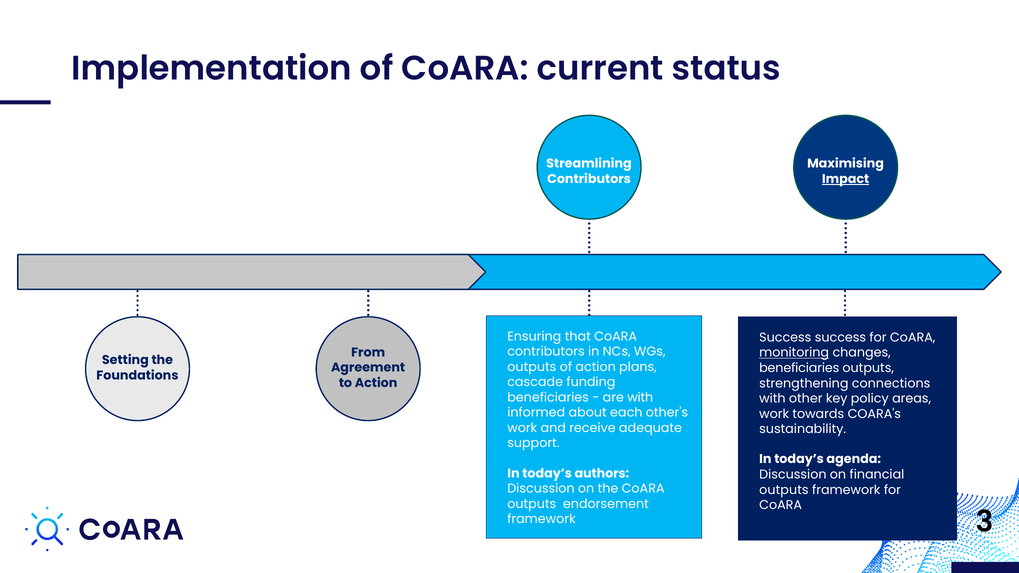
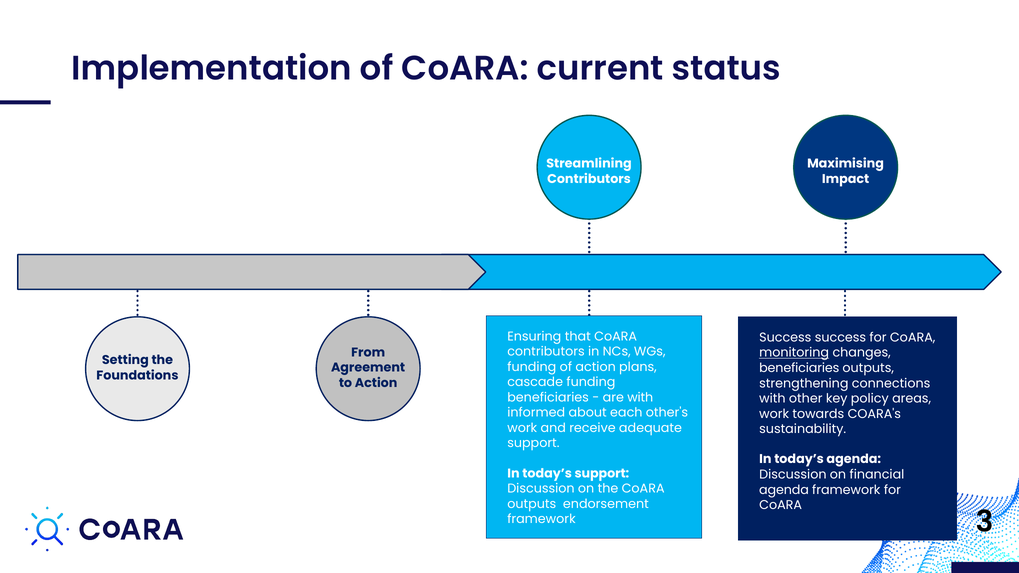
Impact underline: present -> none (846, 179)
outputs: outputs -> funding (532, 367)
today’s authors: authors -> support (602, 474)
outputs: outputs -> agenda (784, 490)
